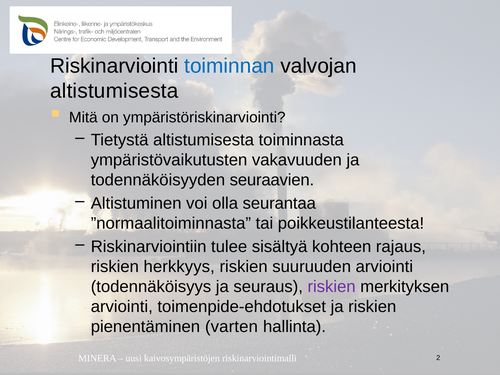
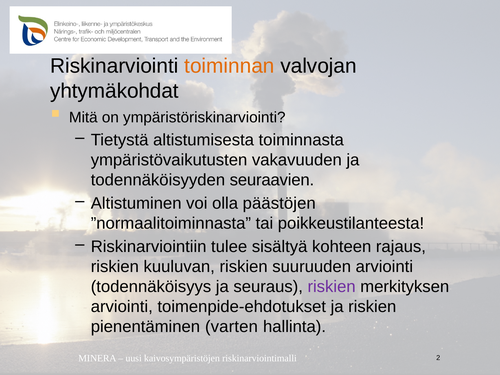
toiminnan colour: blue -> orange (229, 66)
altistumisesta: altistumisesta -> yhtymäkohdat (114, 91)
seurantaa: seurantaa -> päästöjen (279, 203)
herkkyys: herkkyys -> kuuluvan (179, 267)
